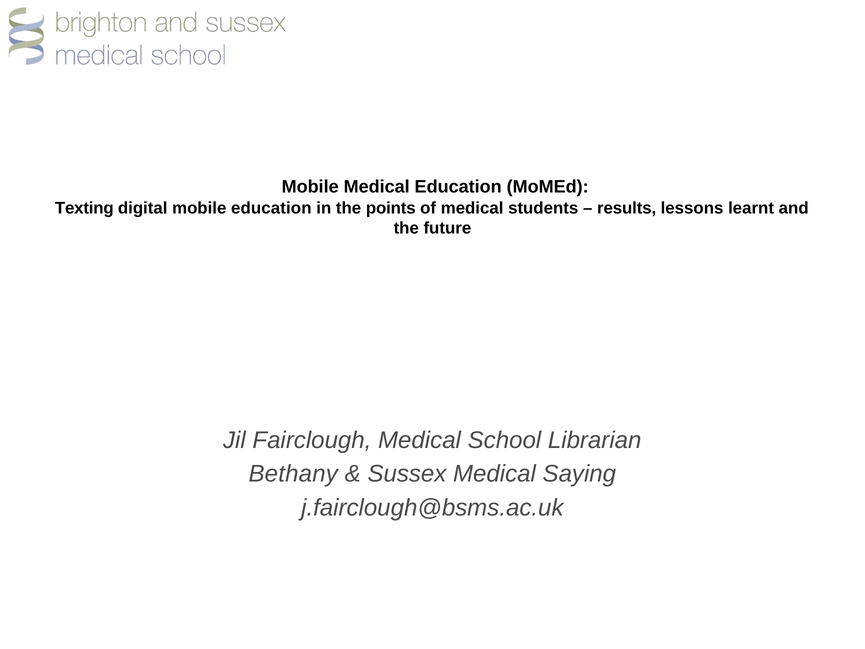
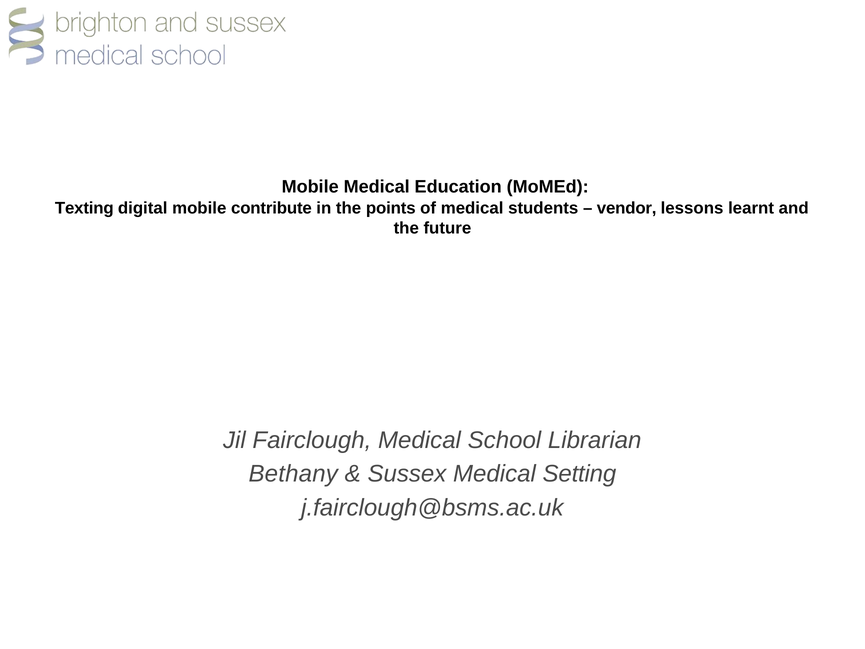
mobile education: education -> contribute (271, 208)
results: results -> vendor (627, 208)
Saying: Saying -> Setting (579, 474)
